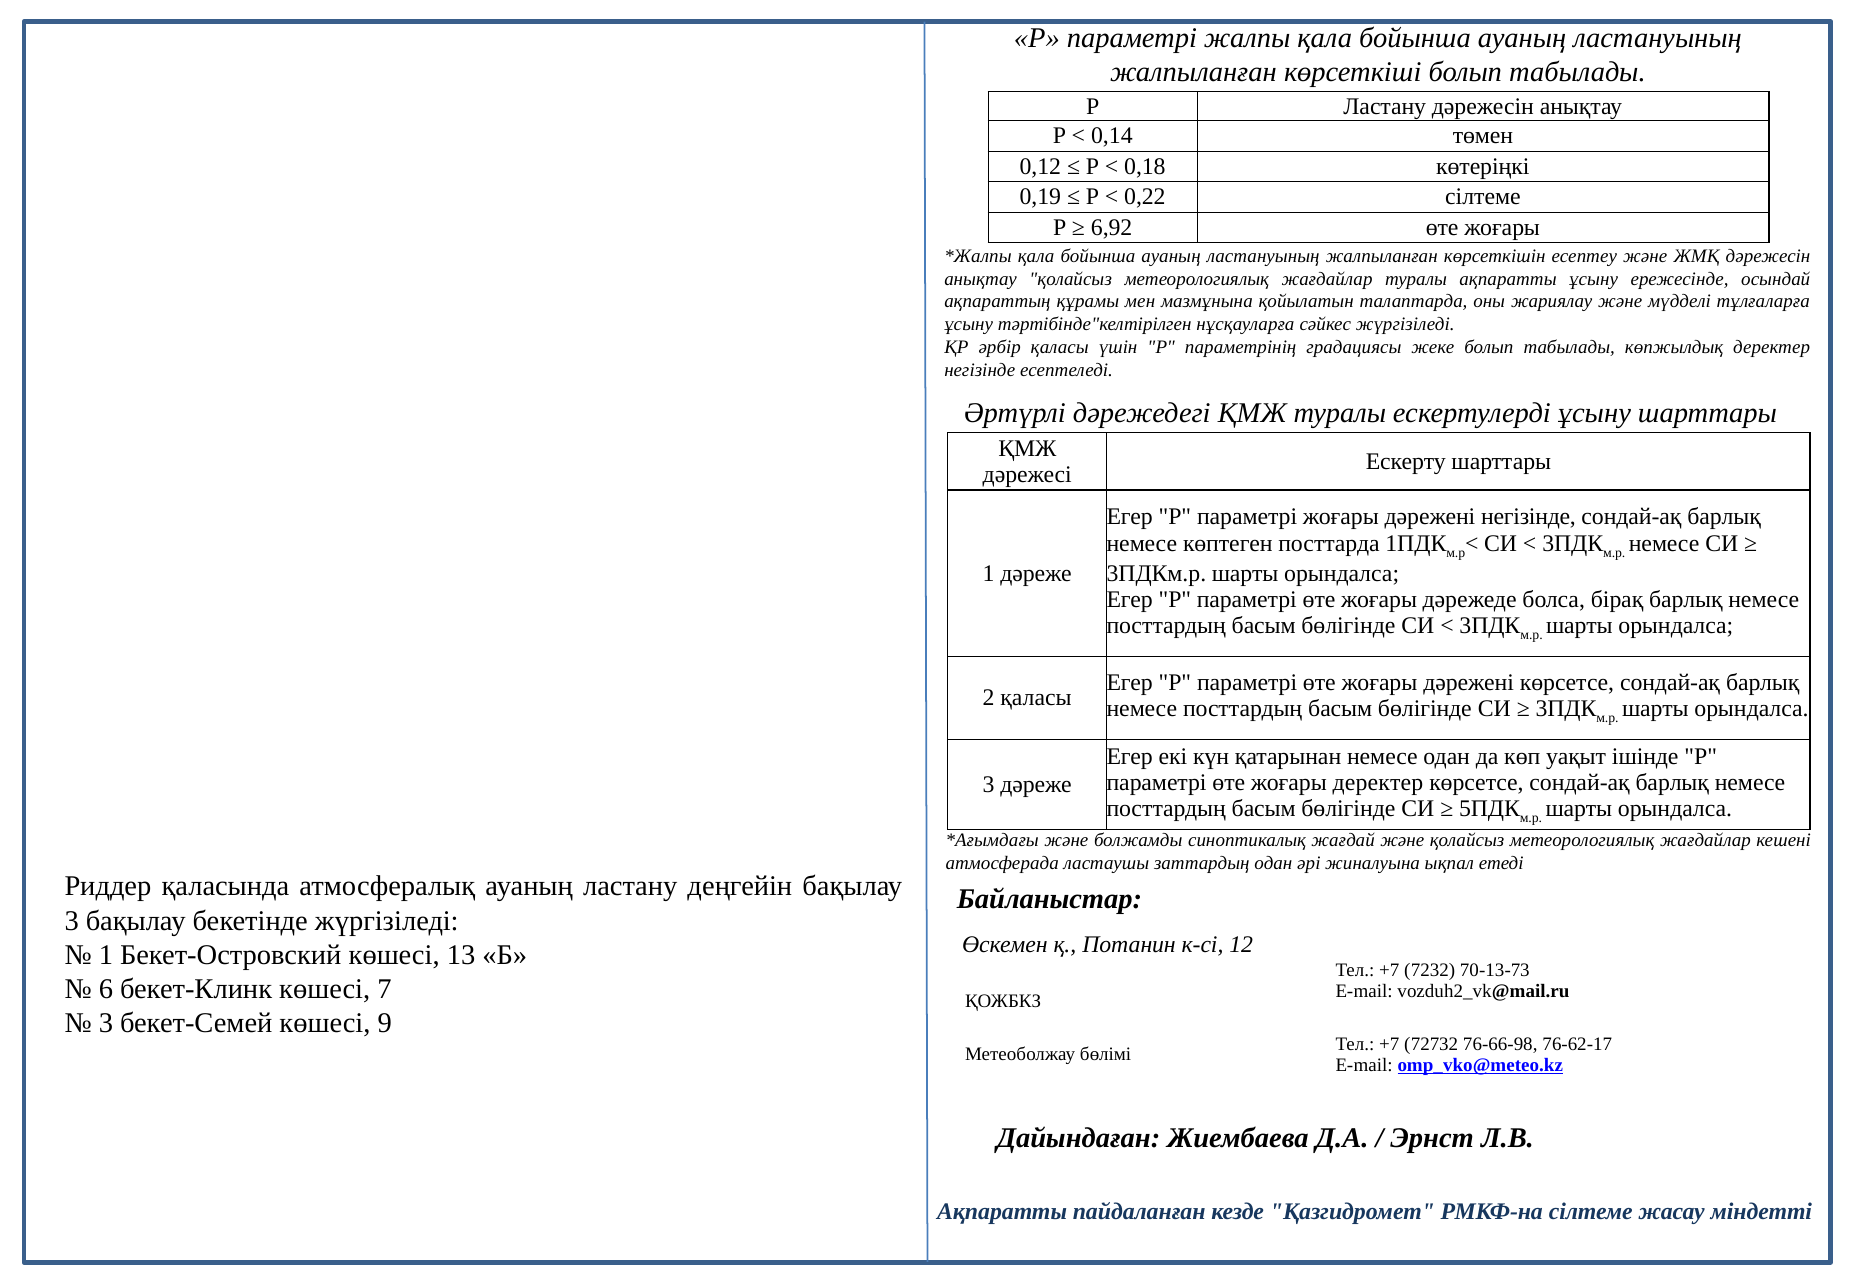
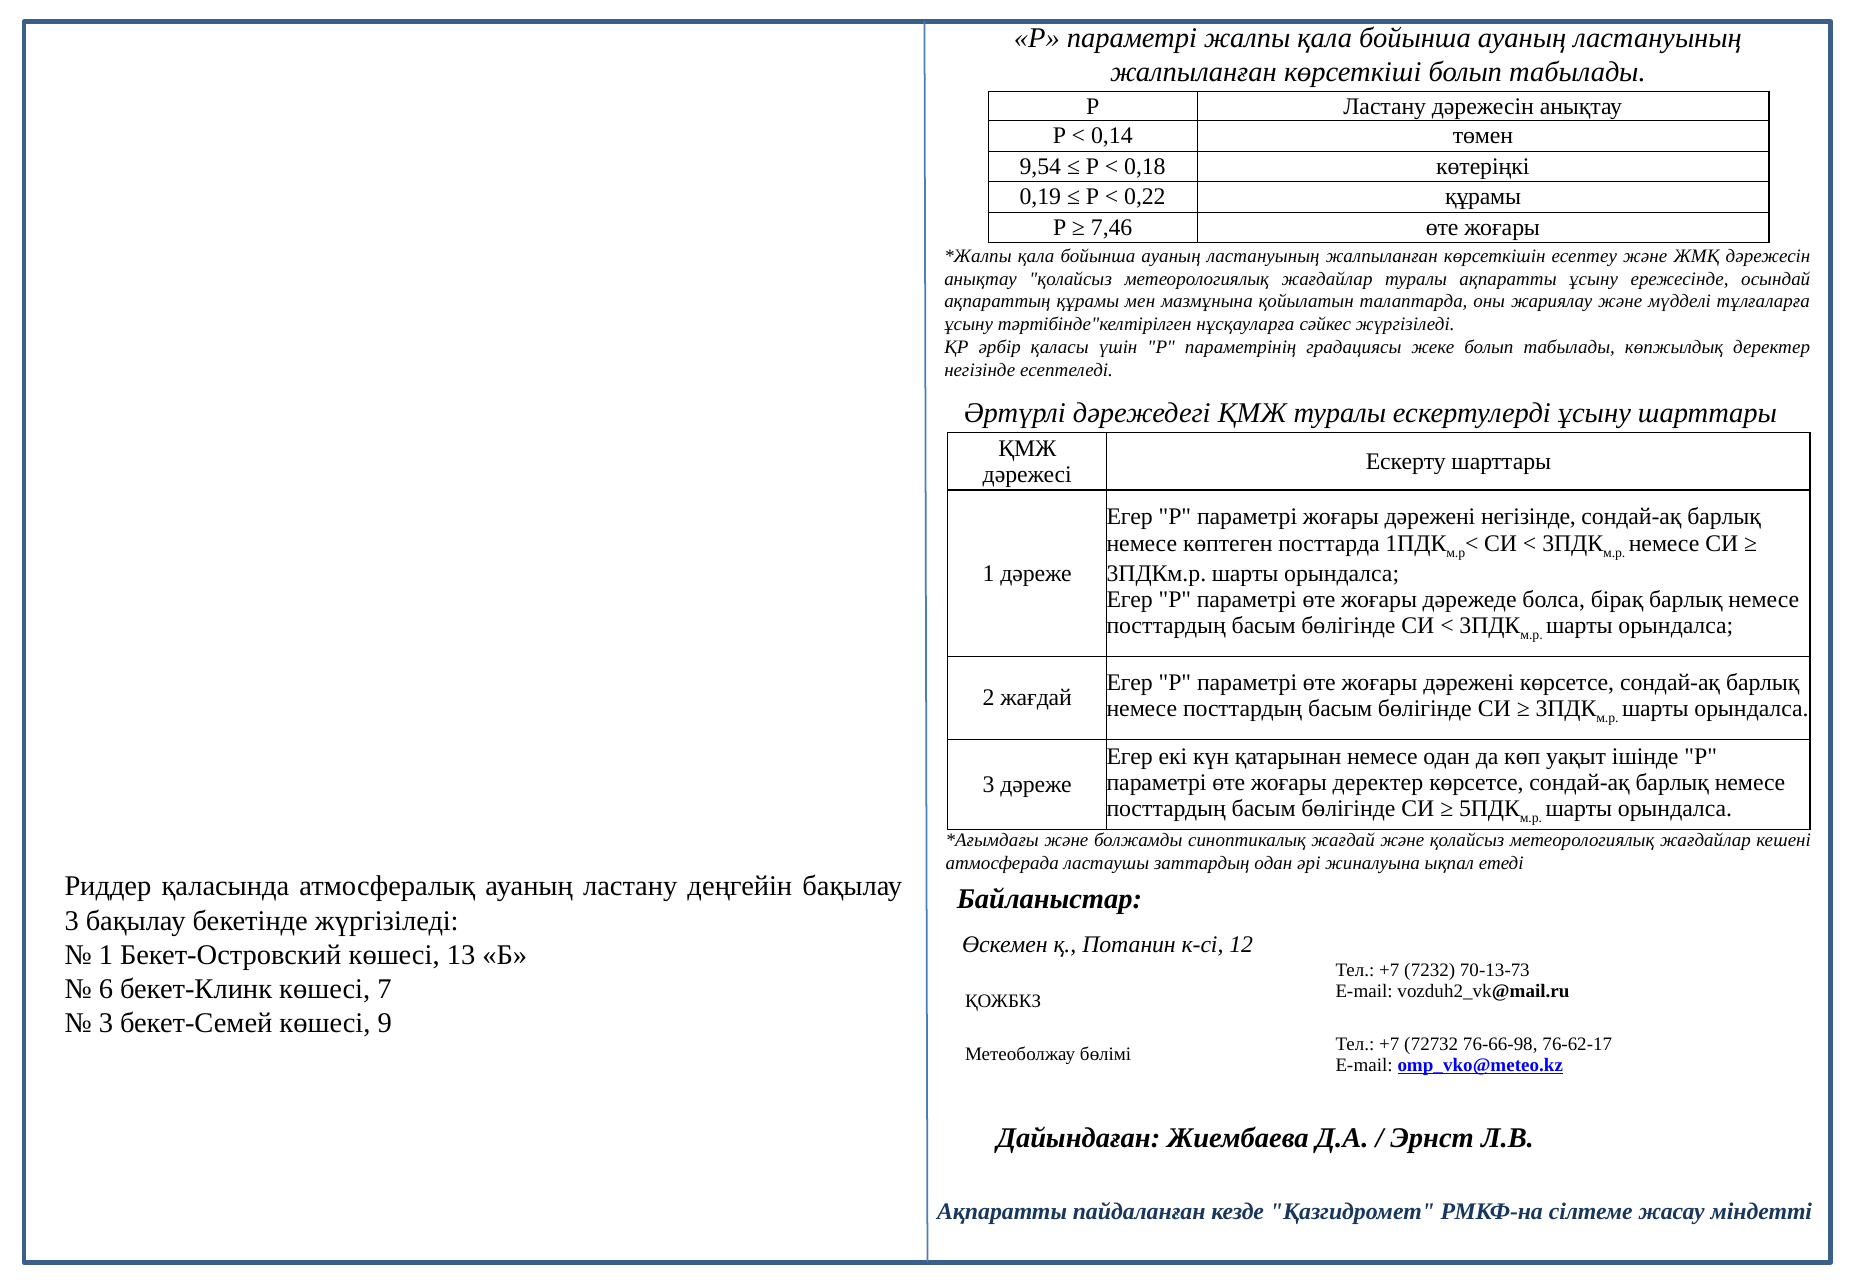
0,12: 0,12 -> 9,54 (1040, 166)
0,22 сілтеме: сілтеме -> құрамы (1483, 197)
6,92: 6,92 -> 7,46 (1112, 227)
2 қаласы: қаласы -> жағдай (1036, 698)
